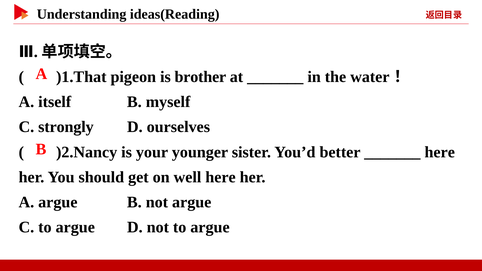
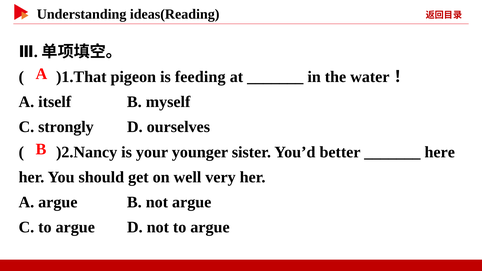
brother: brother -> feeding (200, 77)
well here: here -> very (221, 177)
